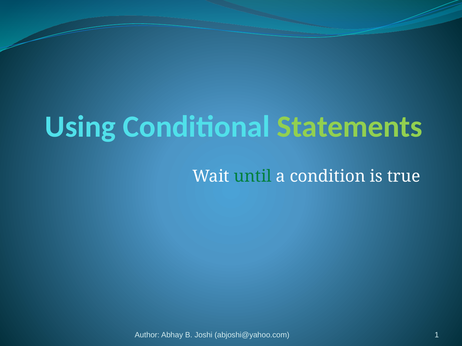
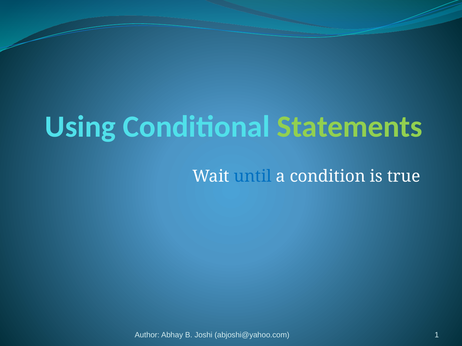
until colour: green -> blue (253, 177)
